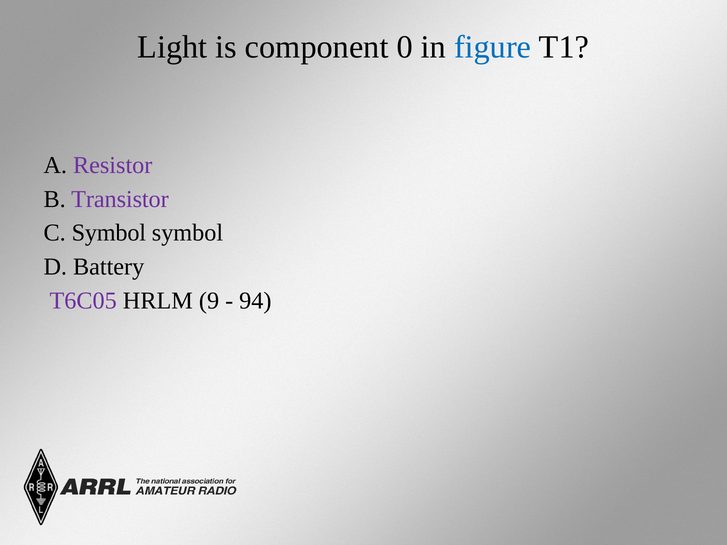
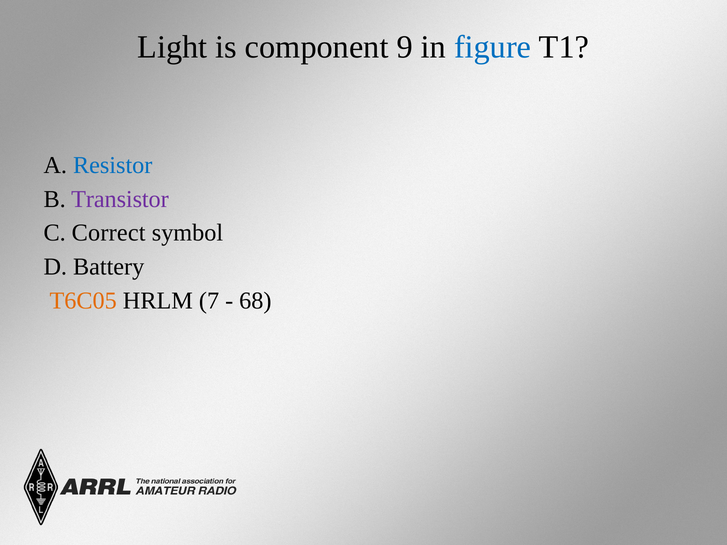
0: 0 -> 9 (405, 47)
Resistor colour: purple -> blue (113, 165)
C Symbol: Symbol -> Correct (109, 233)
T6C05 colour: purple -> orange (83, 301)
9: 9 -> 7 (209, 301)
94: 94 -> 68 (255, 301)
